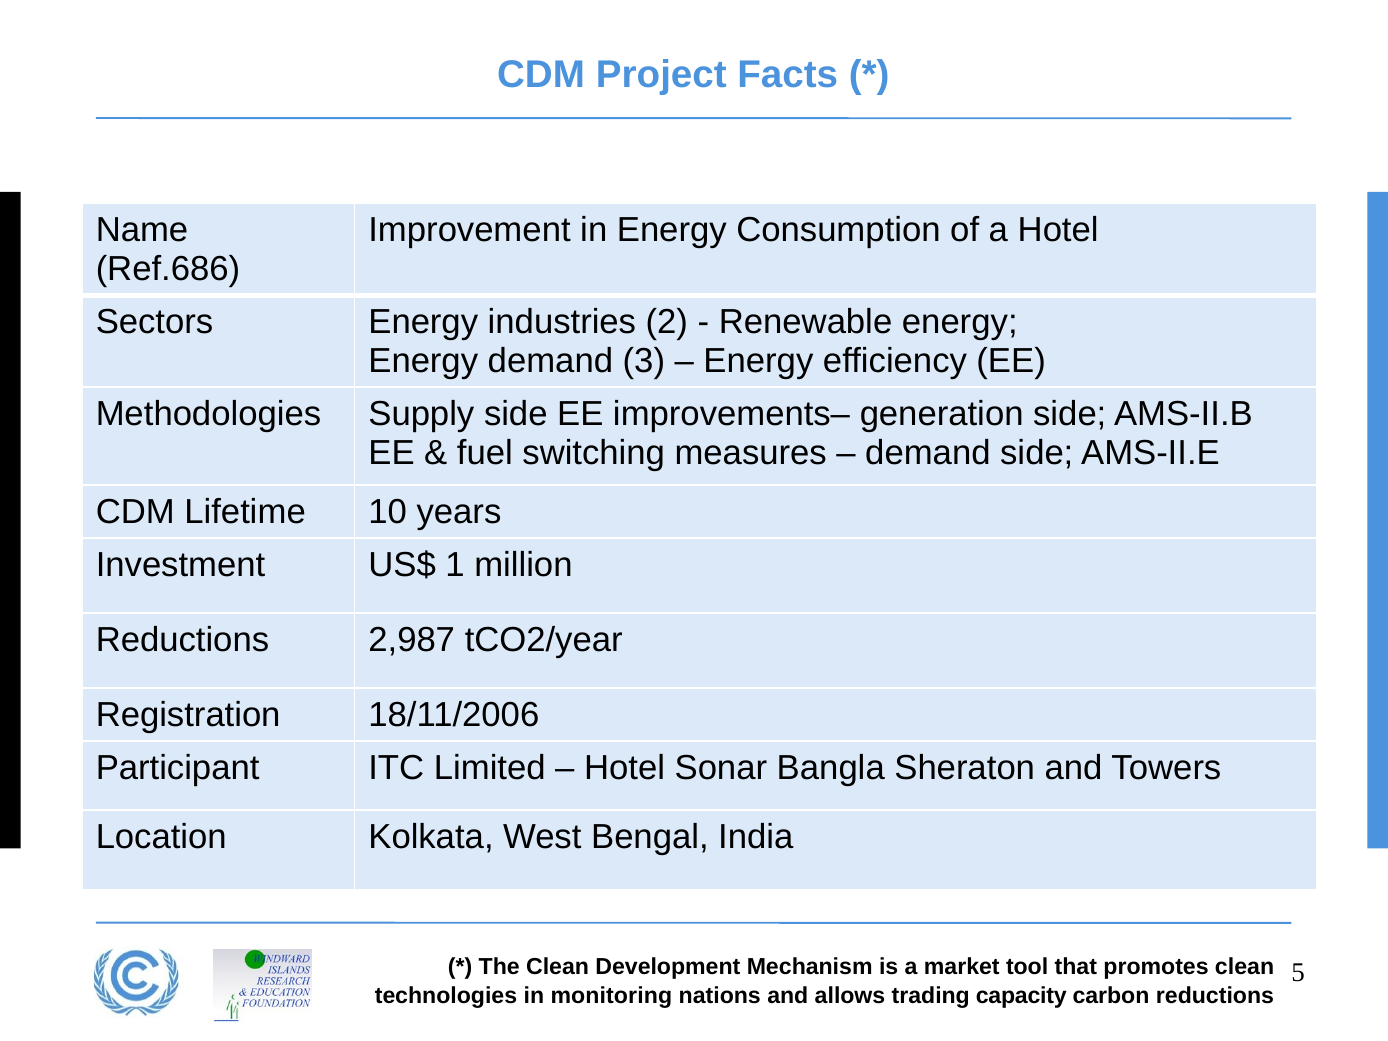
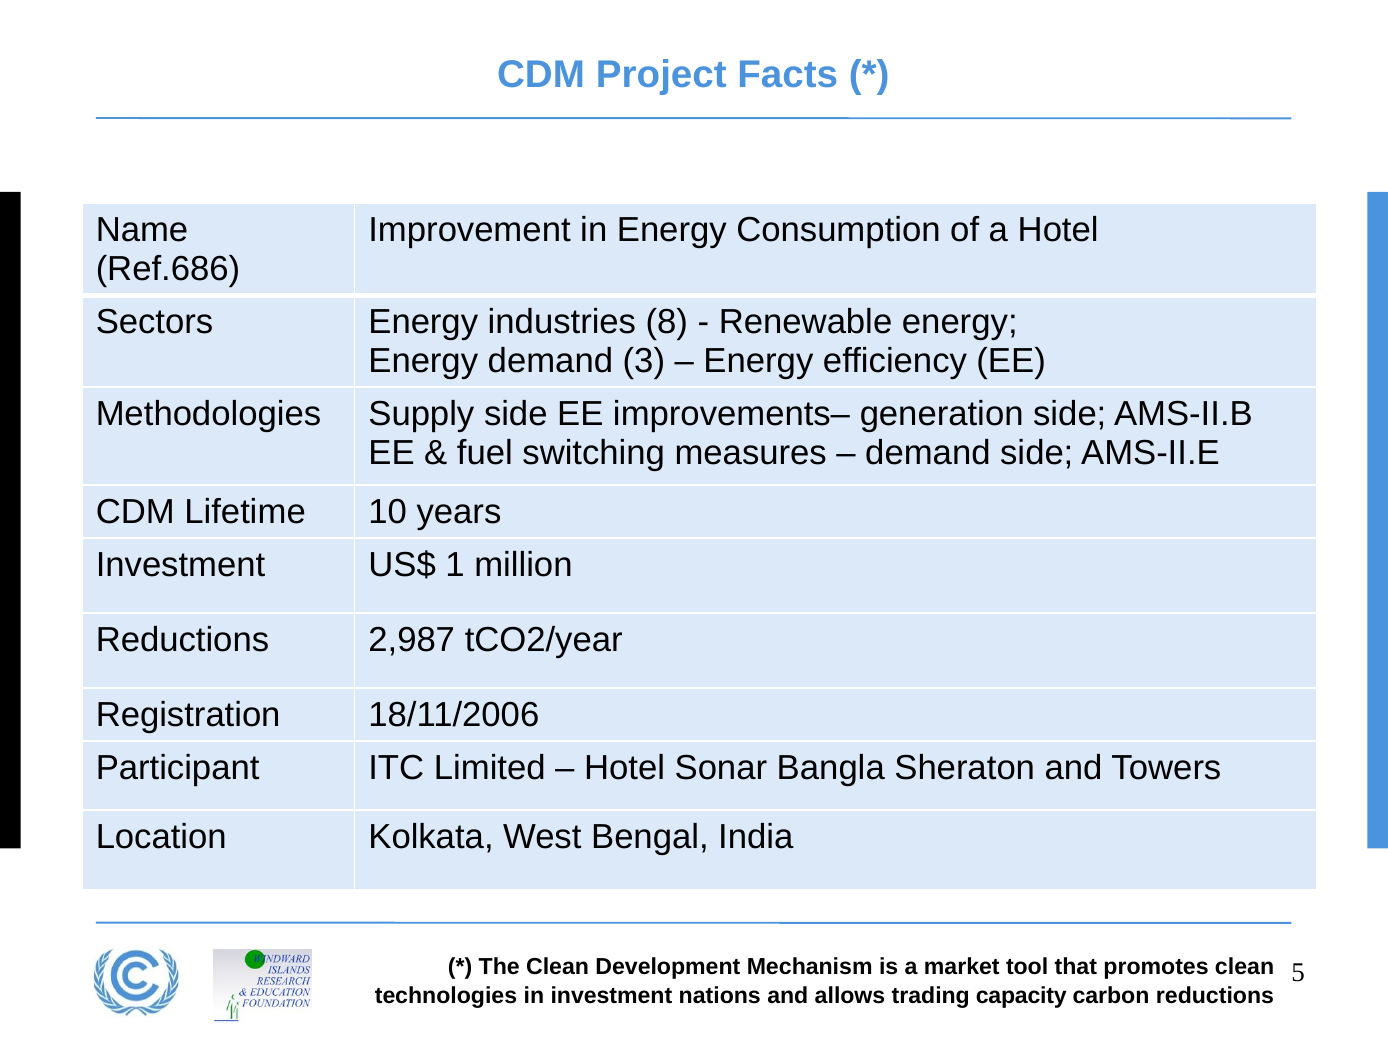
2: 2 -> 8 (667, 322)
in monitoring: monitoring -> investment (611, 996)
